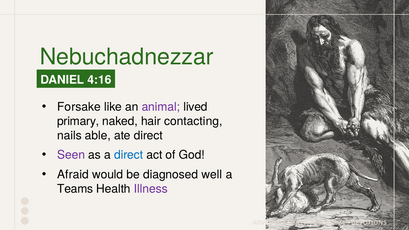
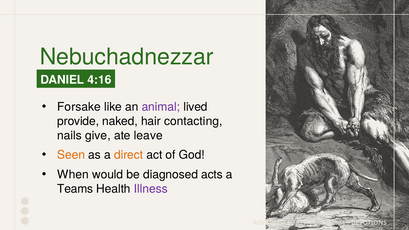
primary: primary -> provide (78, 121)
able: able -> give (98, 136)
ate direct: direct -> leave (148, 136)
Seen colour: purple -> orange (71, 155)
direct colour: blue -> orange (129, 155)
Afraid: Afraid -> When (73, 175)
well: well -> acts (212, 175)
